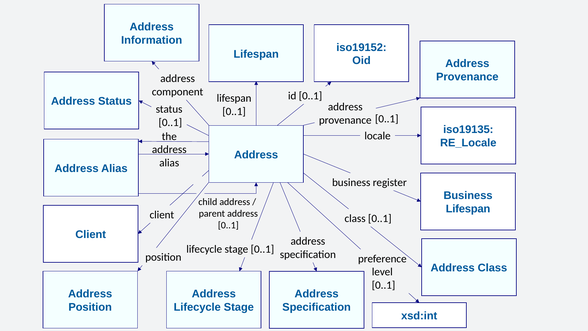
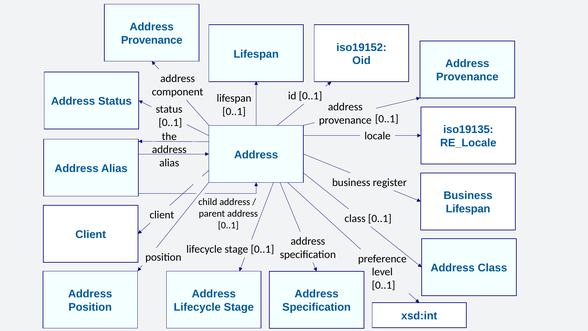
Information: Information -> Provenance (152, 40)
